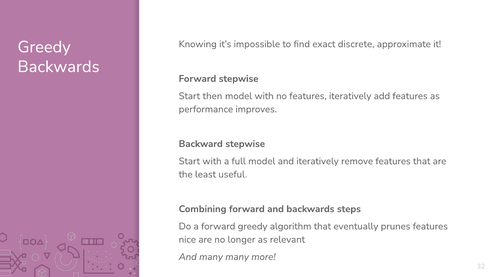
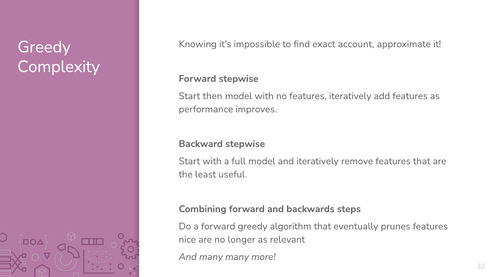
discrete: discrete -> account (356, 44)
Backwards: Backwards -> Complexity (59, 67)
